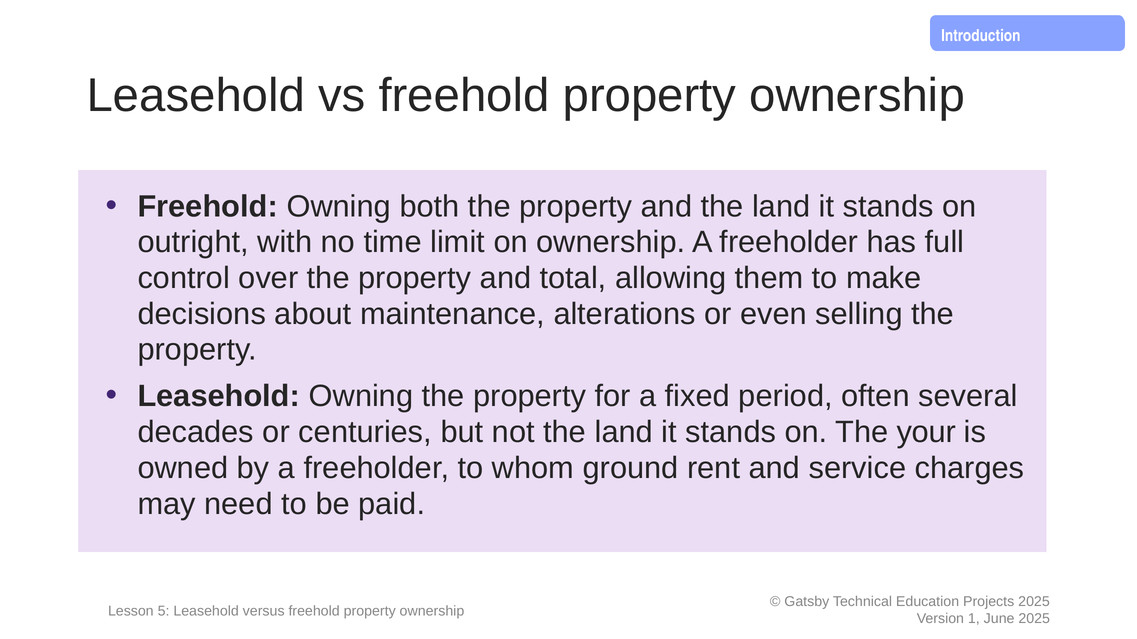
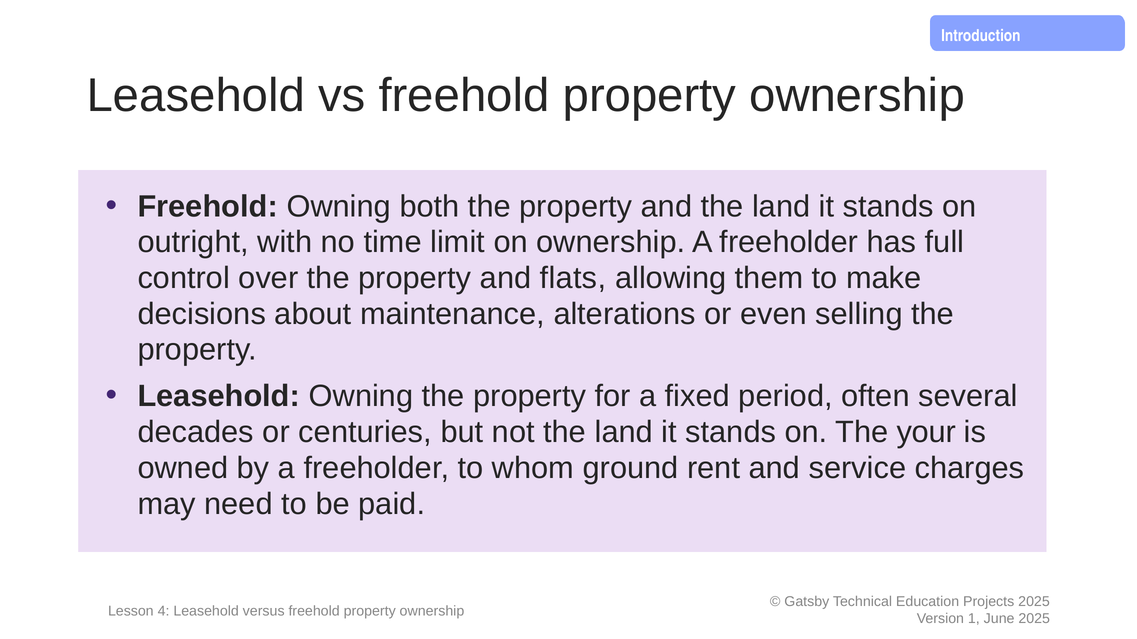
total: total -> flats (573, 278)
5: 5 -> 4 (164, 611)
